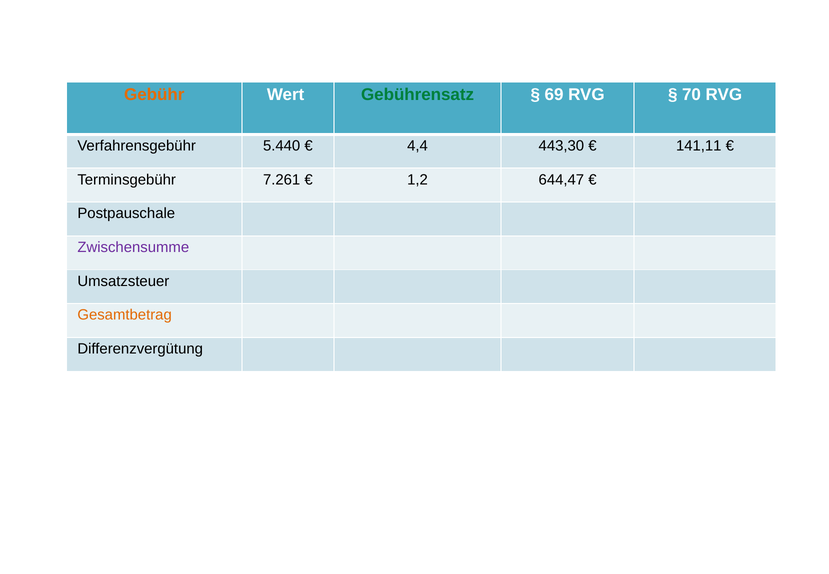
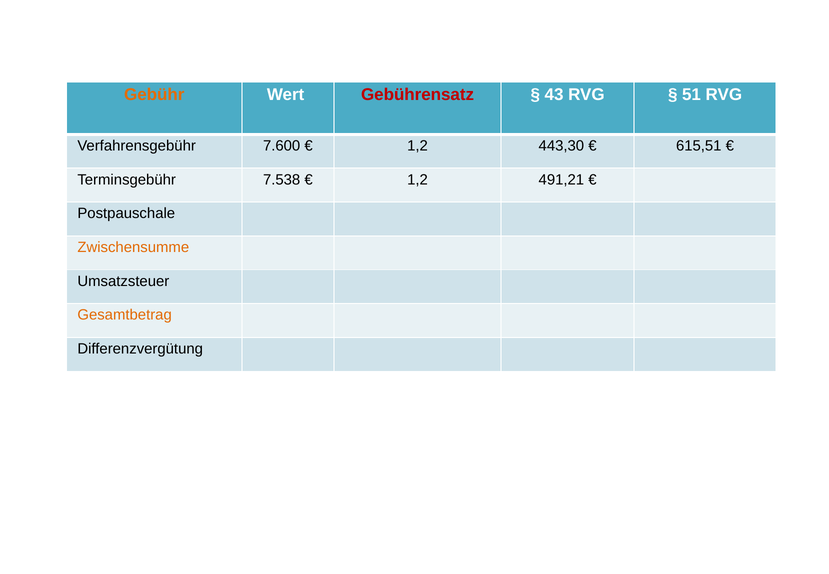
Gebührensatz colour: green -> red (418, 95)
69: 69 -> 43 (554, 95)
70: 70 -> 51 (691, 95)
5.440: 5.440 -> 7.600 (282, 146)
4,4: 4,4 -> 1,2 (418, 146)
141,11: 141,11 -> 615,51 (699, 146)
7.261: 7.261 -> 7.538 (282, 180)
644,47: 644,47 -> 491,21 (561, 180)
Zwischensumme colour: purple -> orange (133, 247)
